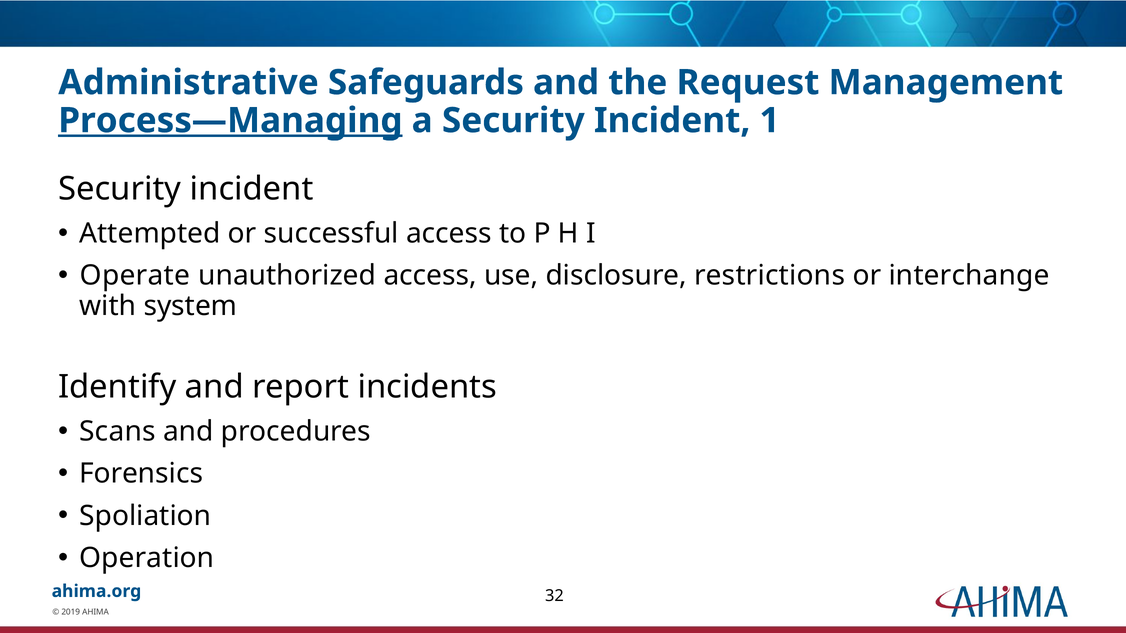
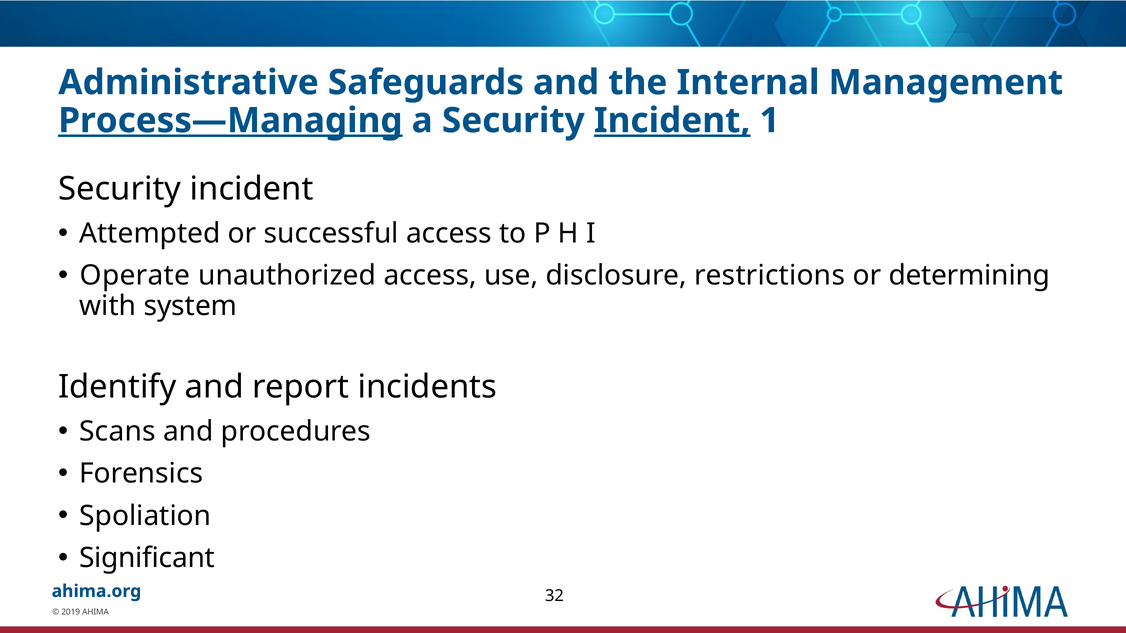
Request: Request -> Internal (748, 83)
Incident underline: none -> present (672, 121)
interchange: interchange -> determining (969, 276)
Operation: Operation -> Significant (147, 558)
